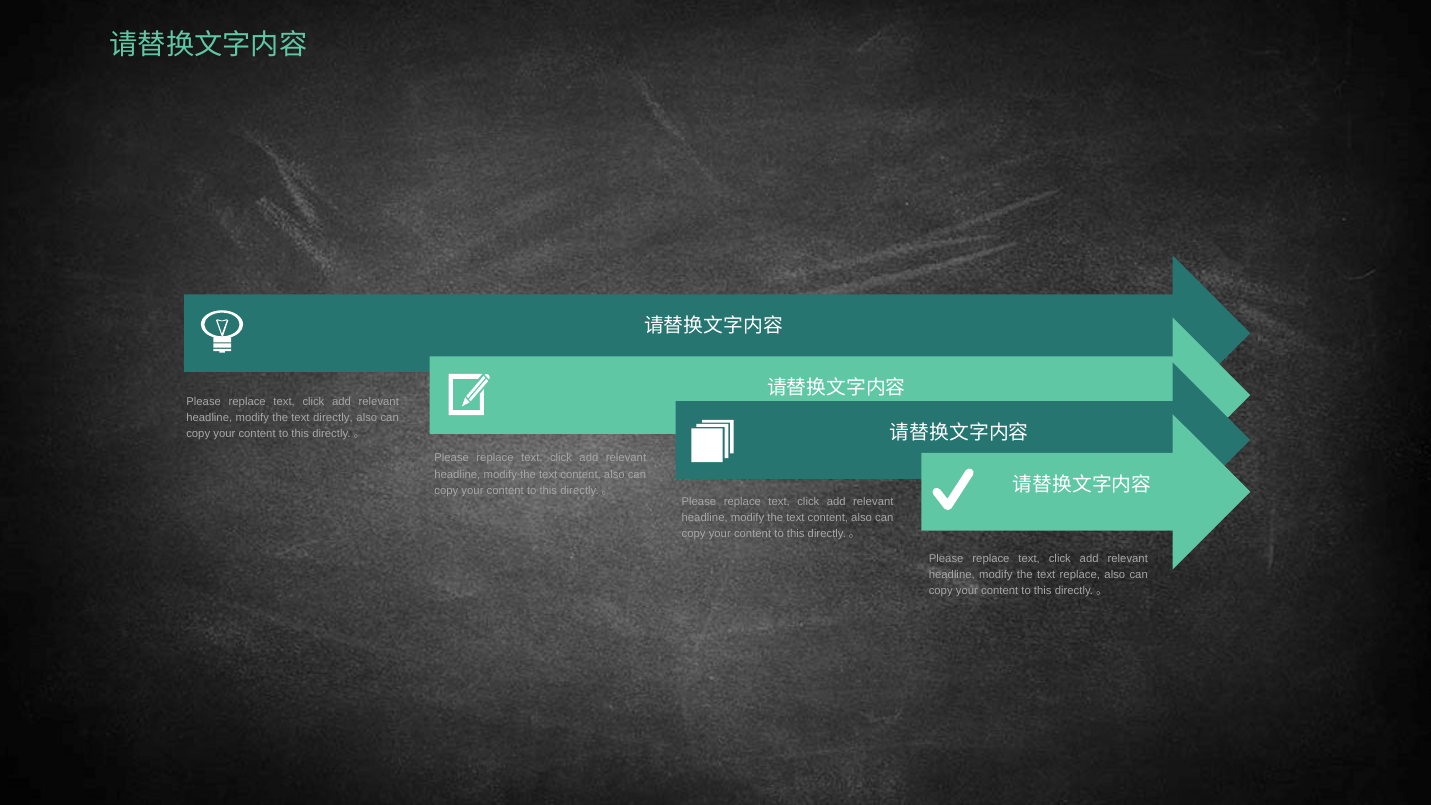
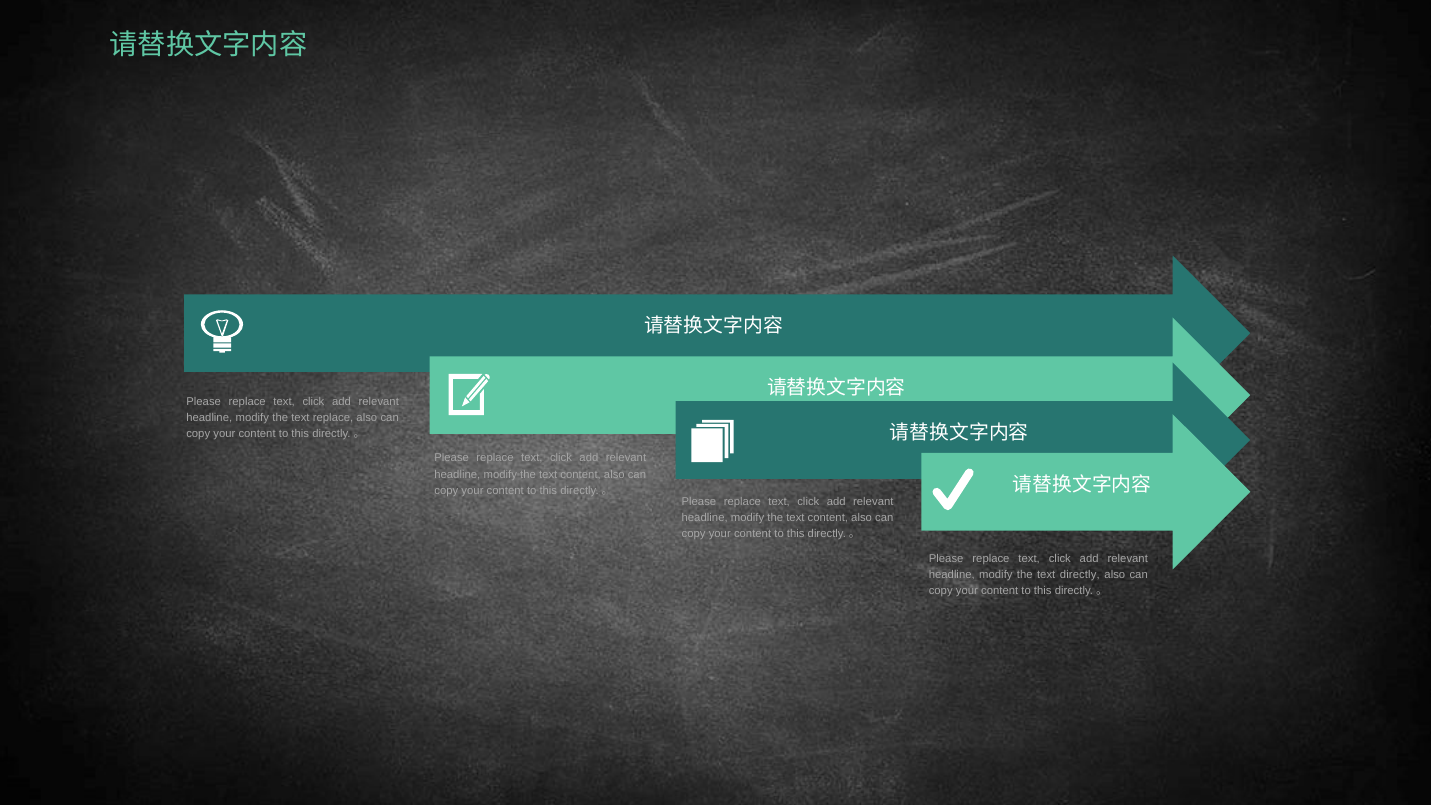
text directly: directly -> replace (333, 418)
text replace: replace -> directly (1080, 575)
